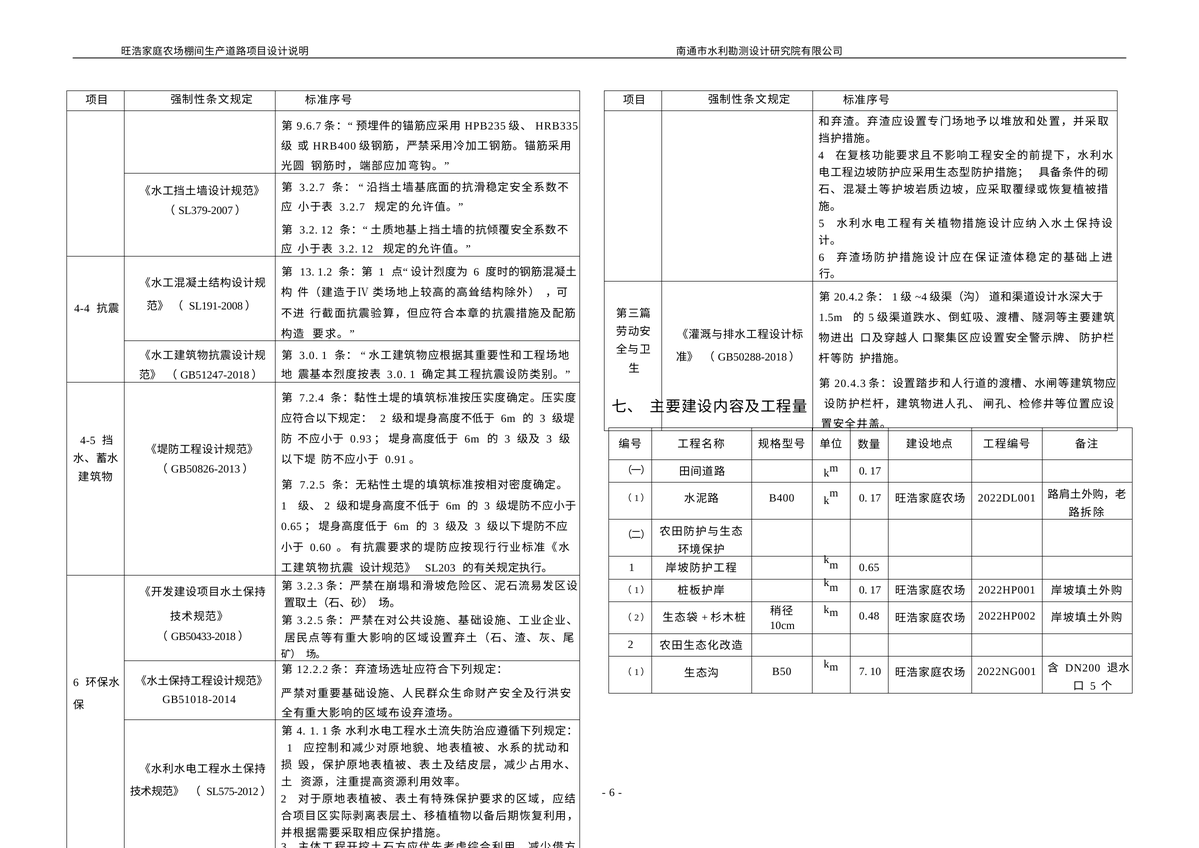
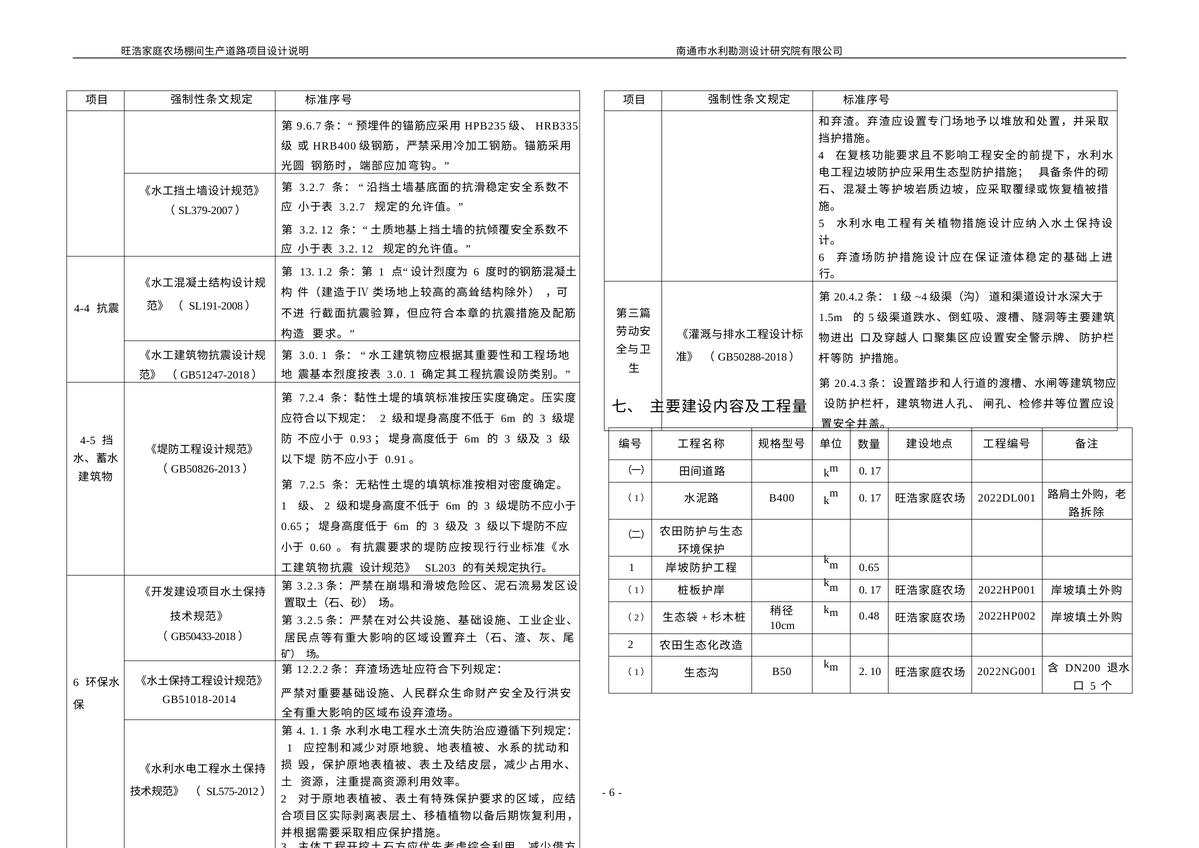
m 7: 7 -> 2 (863, 671)
